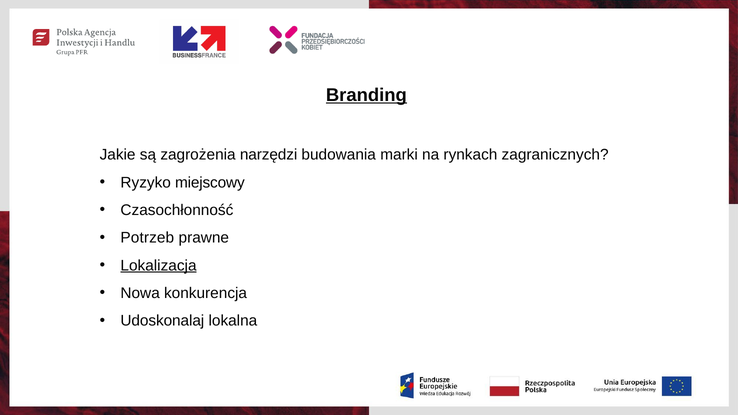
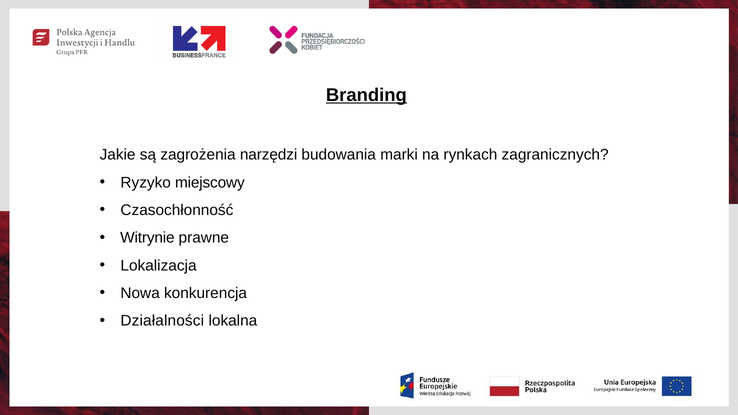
Potrzeb: Potrzeb -> Witrynie (147, 238)
Lokalizacja underline: present -> none (159, 266)
Udoskonalaj: Udoskonalaj -> Działalności (162, 321)
